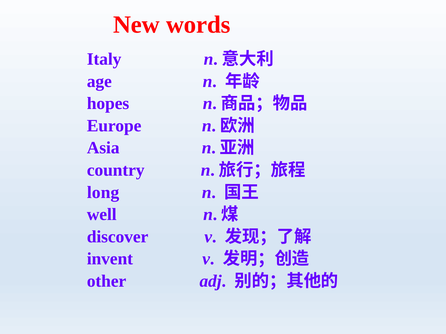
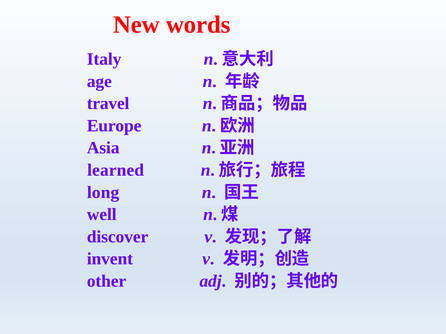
hopes: hopes -> travel (108, 104)
country: country -> learned (116, 170)
